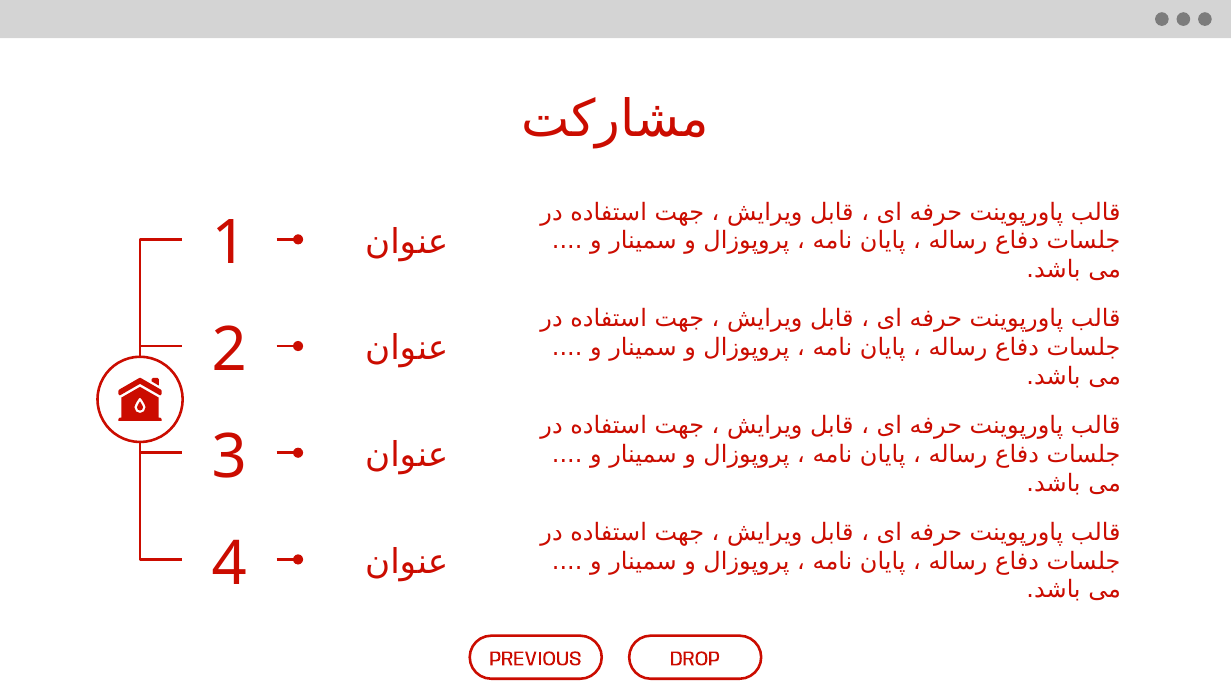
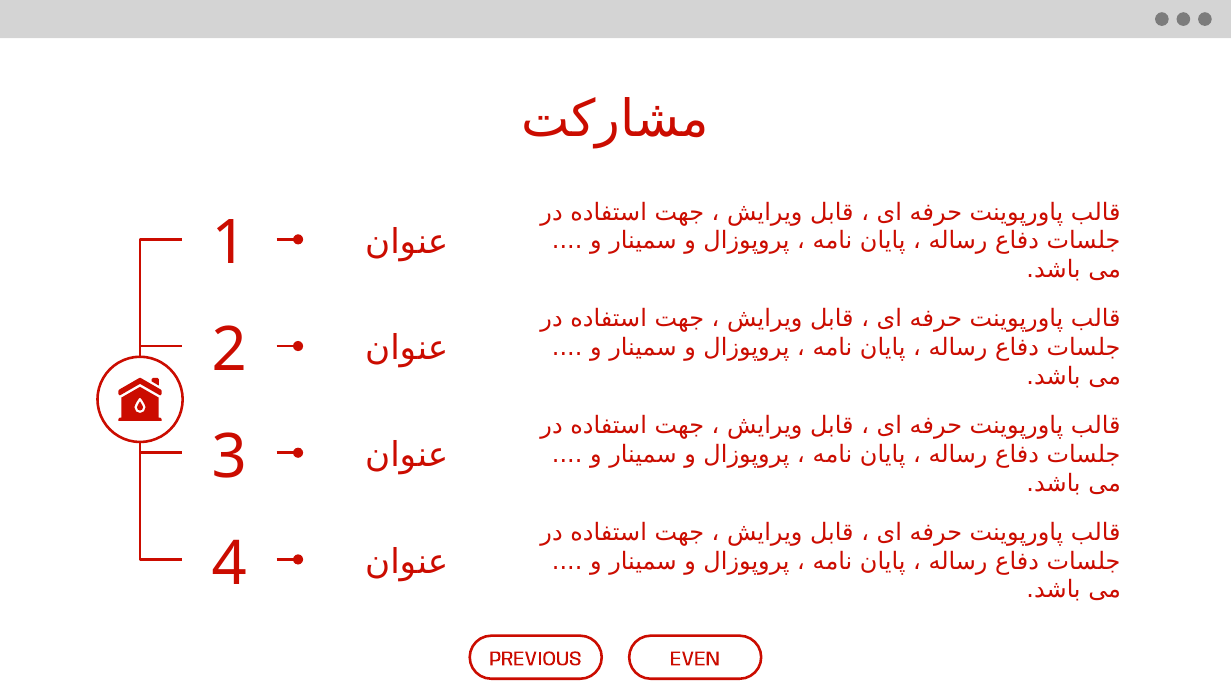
DROP: DROP -> EVEN (695, 658)
